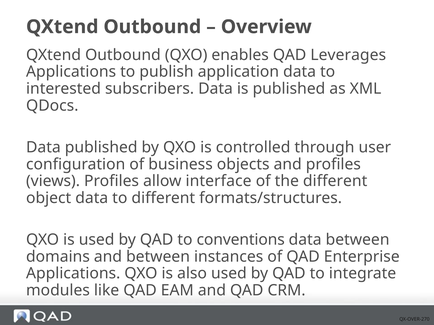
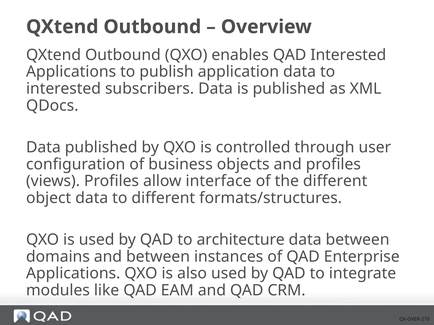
QAD Leverages: Leverages -> Interested (348, 55)
conventions: conventions -> architecture (241, 240)
